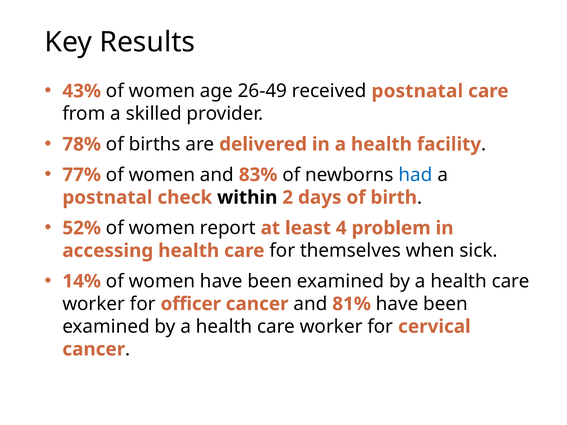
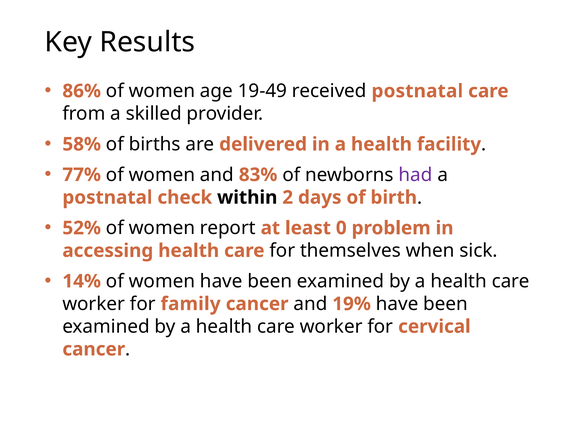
43%: 43% -> 86% (82, 91)
26-49: 26-49 -> 19-49 (262, 91)
78%: 78% -> 58% (82, 144)
had colour: blue -> purple (415, 175)
4: 4 -> 0 (341, 228)
officer: officer -> family (191, 304)
81%: 81% -> 19% (352, 304)
